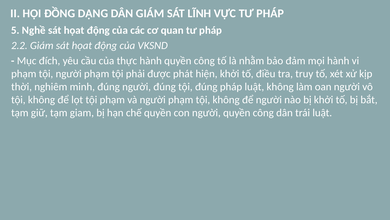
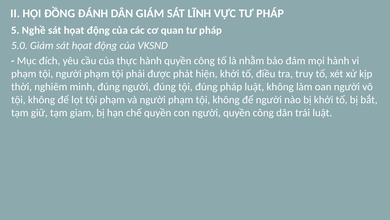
DẠNG: DẠNG -> ĐÁNH (93, 13)
2.2: 2.2 -> 5.0 (19, 45)
